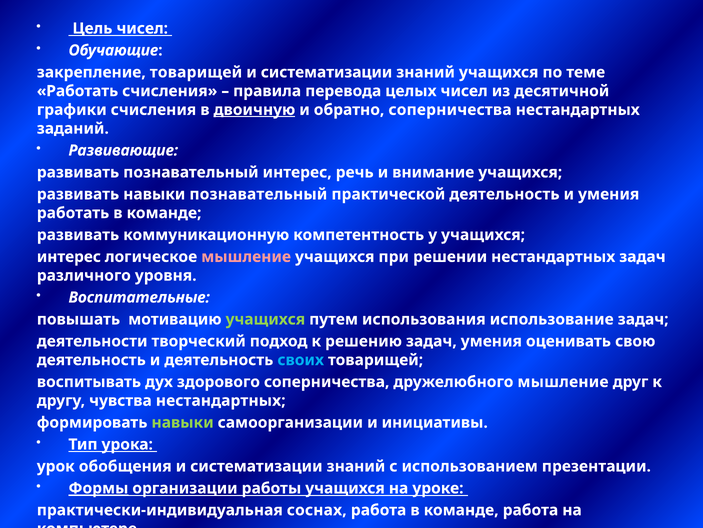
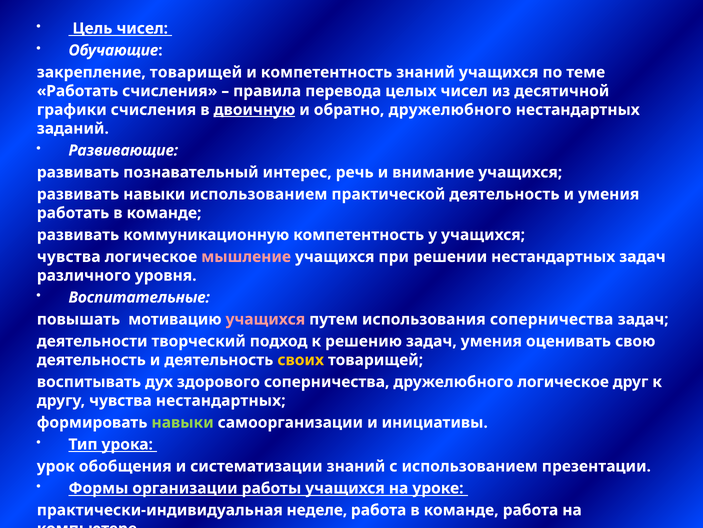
систематизации: систематизации -> компетентность (327, 72)
обратно соперничества: соперничества -> дружелюбного (450, 110)
навыки познавательный: познавательный -> использованием (258, 194)
интерес: интерес -> чувства (69, 256)
учащихся colour: light green -> pink (265, 319)
использования использование: использование -> соперничества (552, 319)
своих colour: light blue -> yellow (301, 359)
дружелюбного мышление: мышление -> логическое (563, 381)
Формы underline: present -> none (98, 488)
соснах: соснах -> неделе (317, 509)
